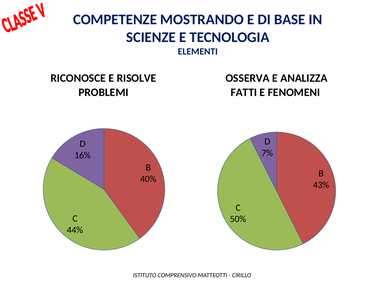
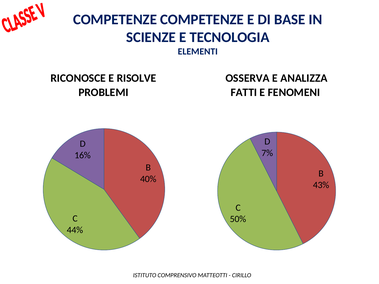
COMPETENZE MOSTRANDO: MOSTRANDO -> COMPETENZE (202, 20)
